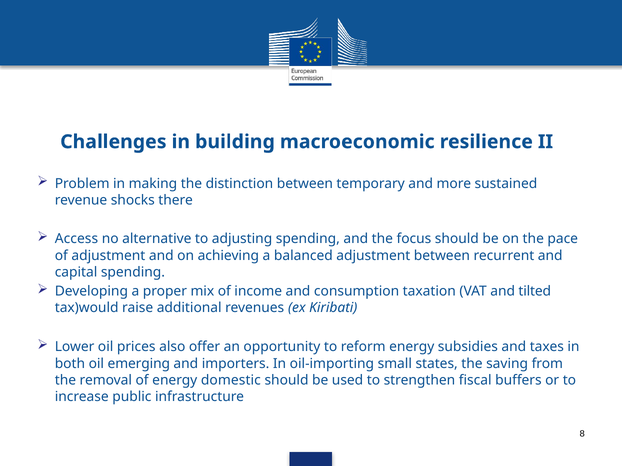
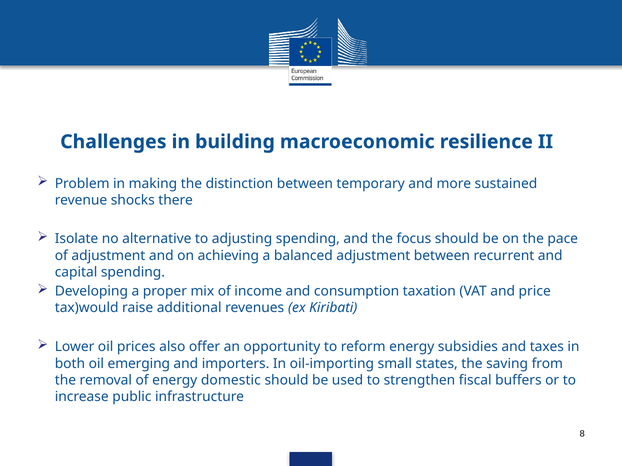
Access: Access -> Isolate (77, 239)
tilted: tilted -> price (535, 292)
